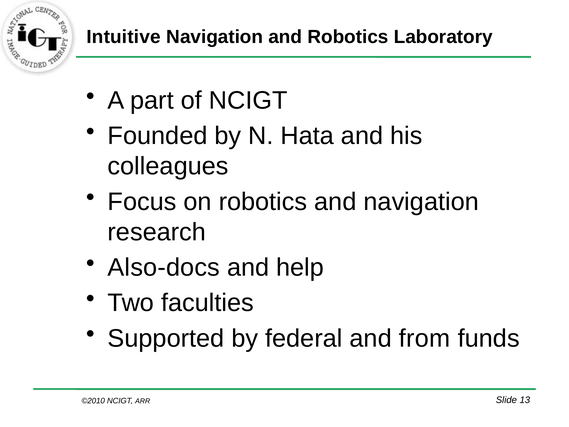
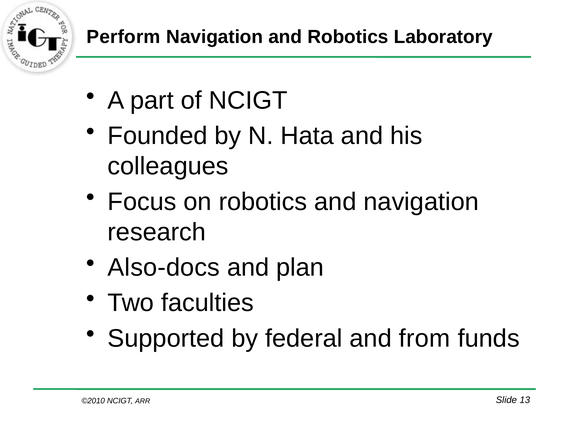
Intuitive: Intuitive -> Perform (124, 37)
help: help -> plan (300, 267)
